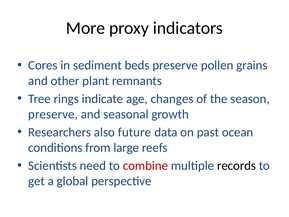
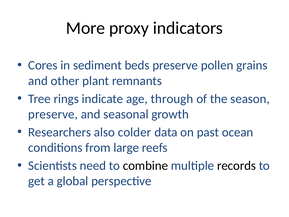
changes: changes -> through (172, 99)
future: future -> colder (135, 132)
combine colour: red -> black (145, 165)
